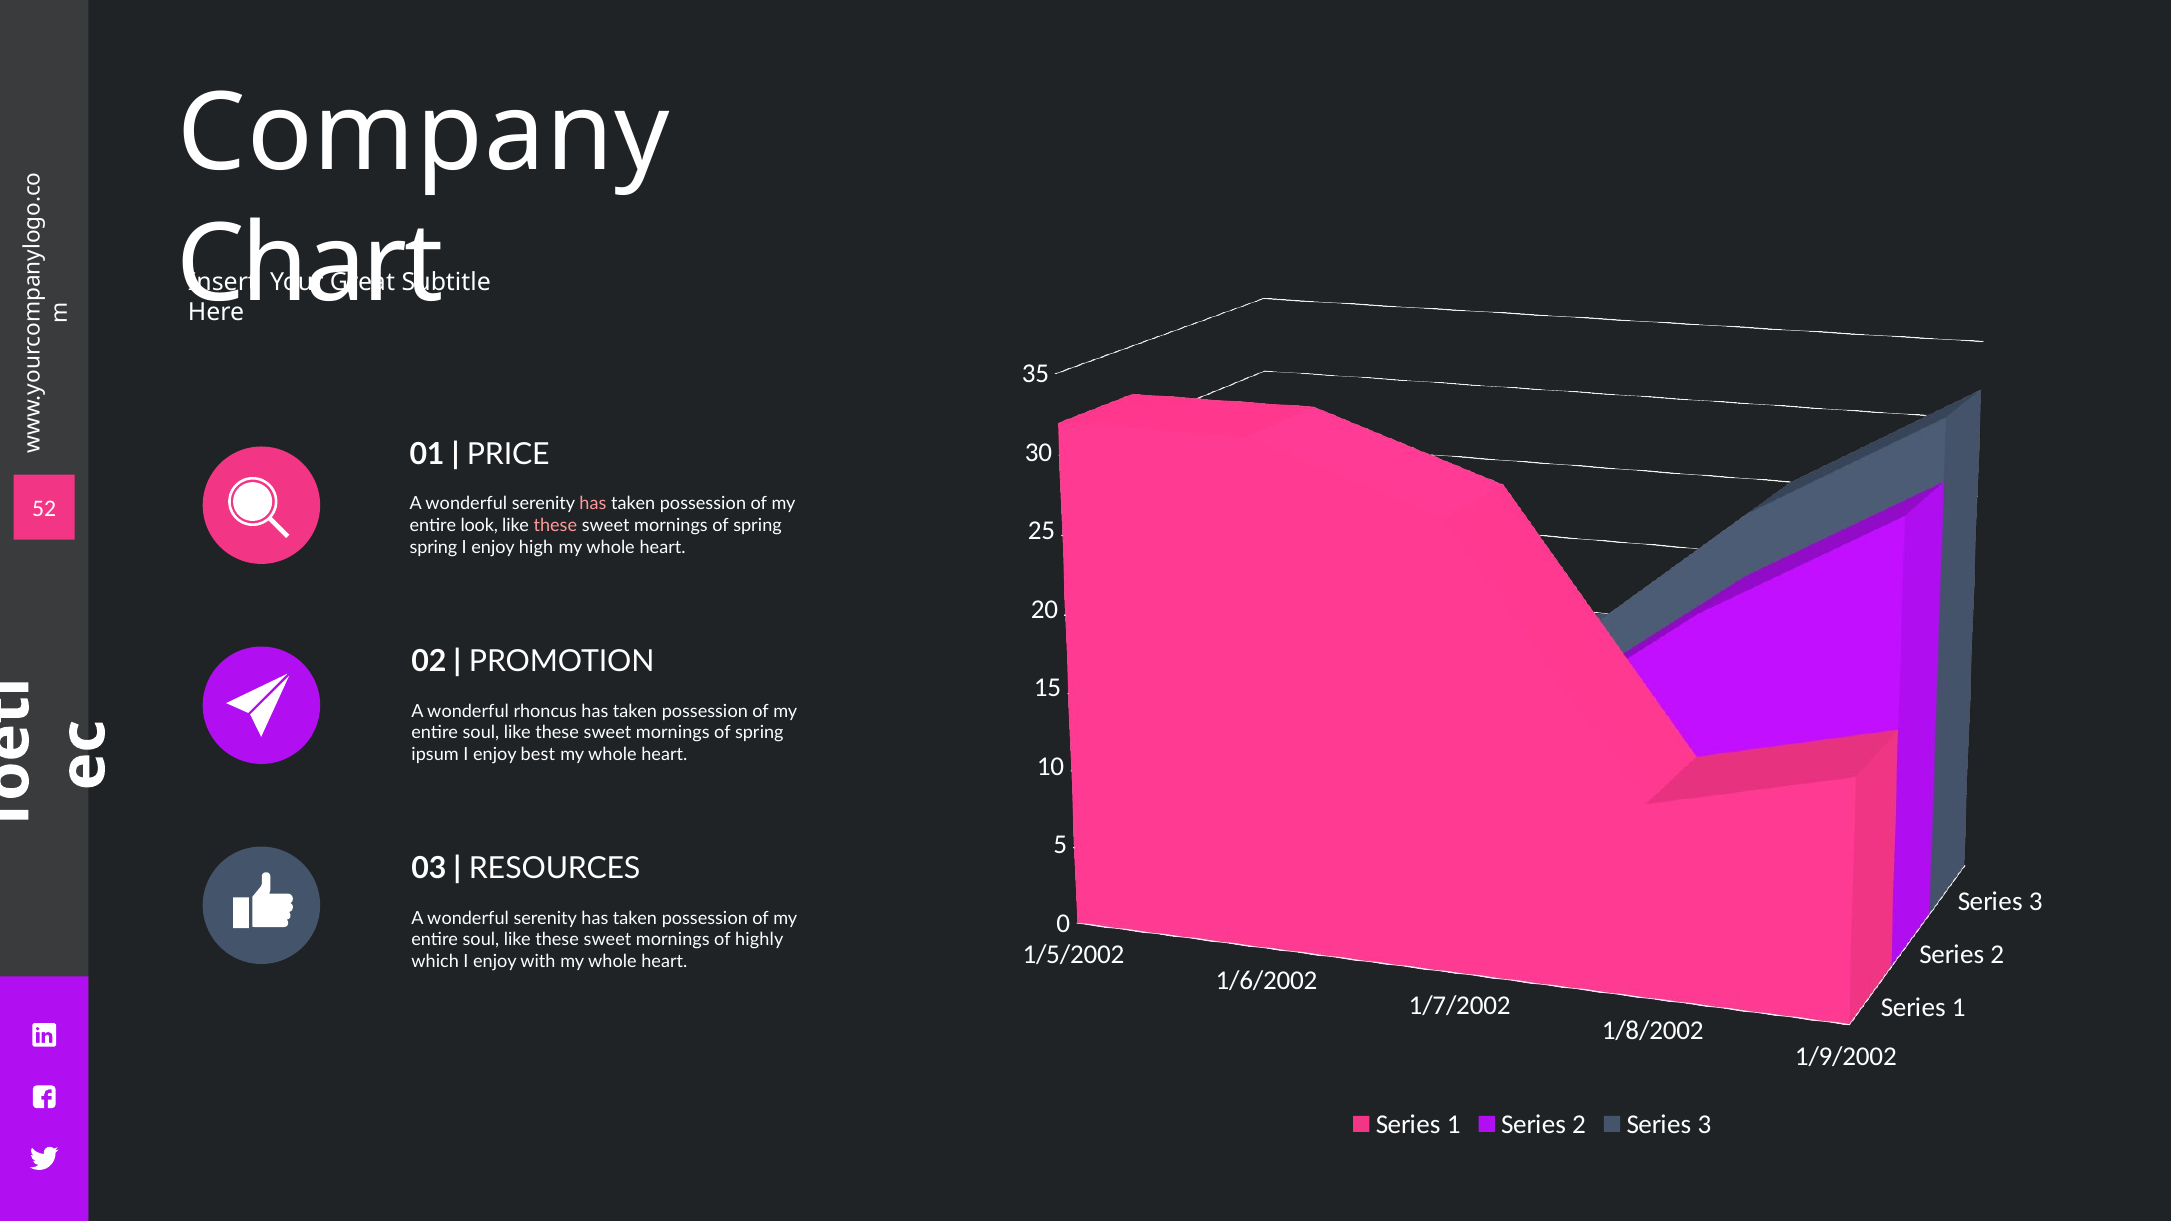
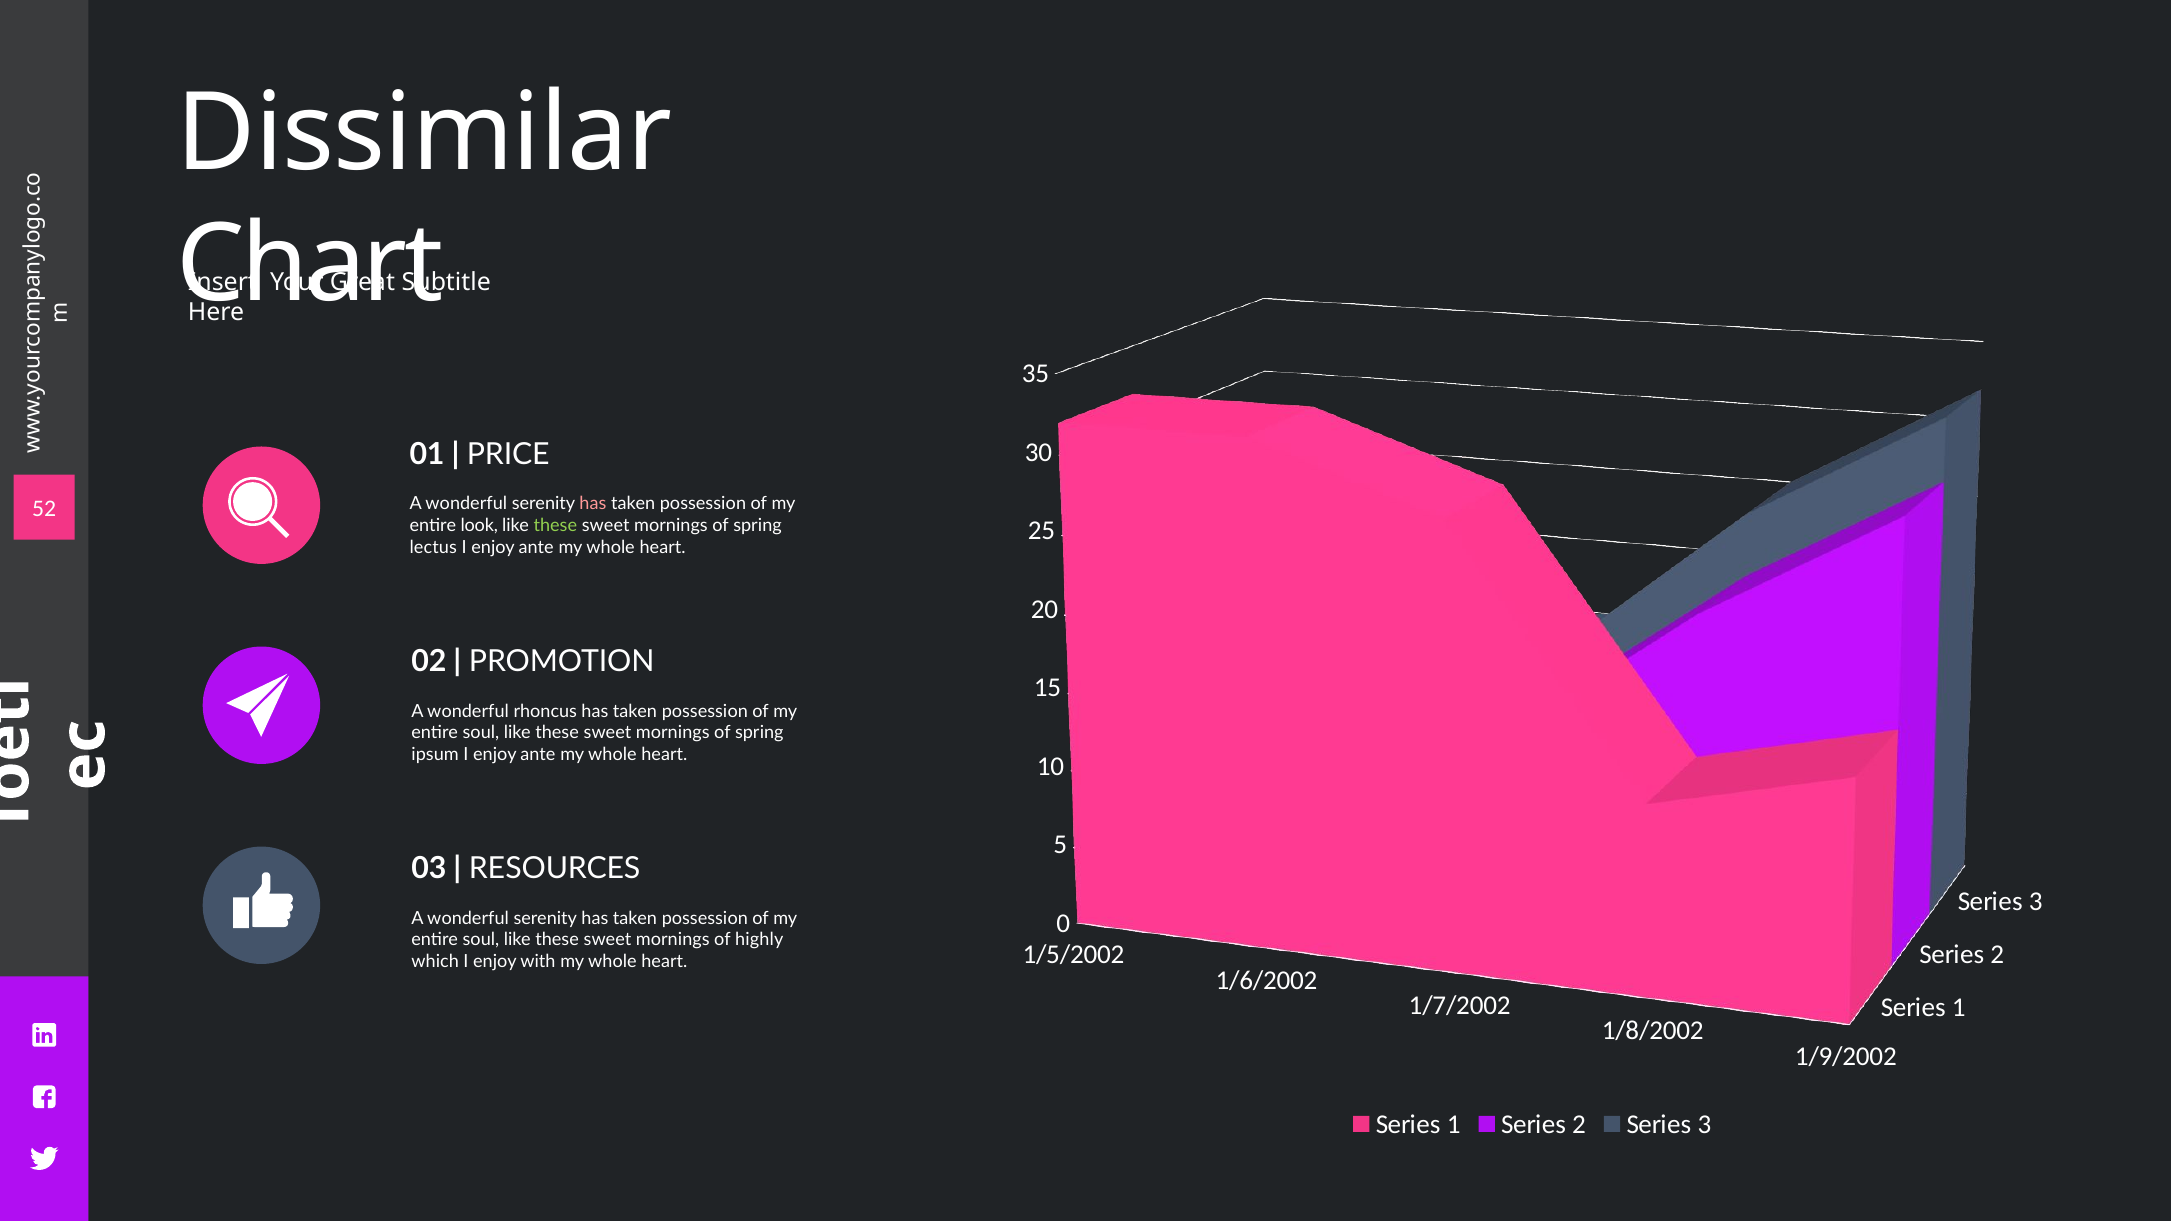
Company: Company -> Dissimilar (424, 134)
these colour: pink -> light green (555, 526)
spring: spring -> lectus (433, 547)
high: high -> ante (536, 547)
best: best -> ante (538, 754)
